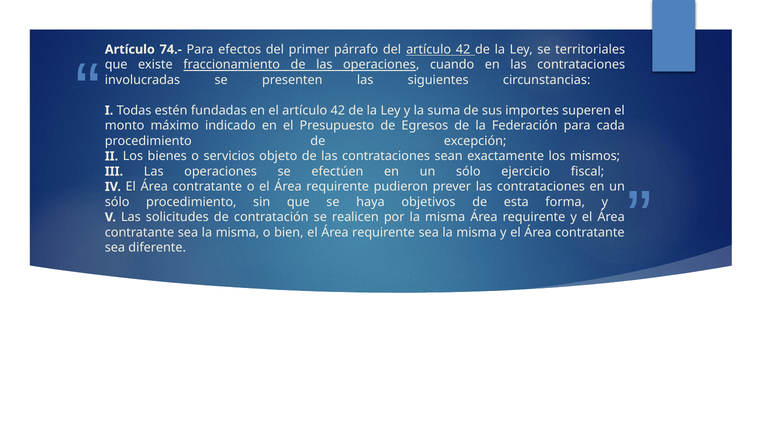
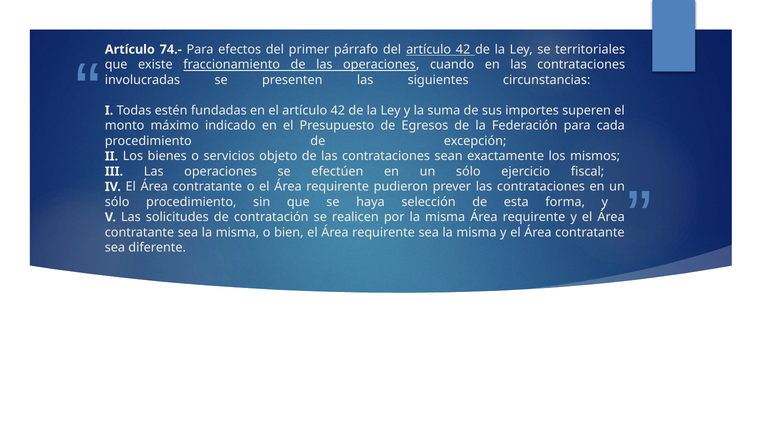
objetivos: objetivos -> selección (429, 202)
